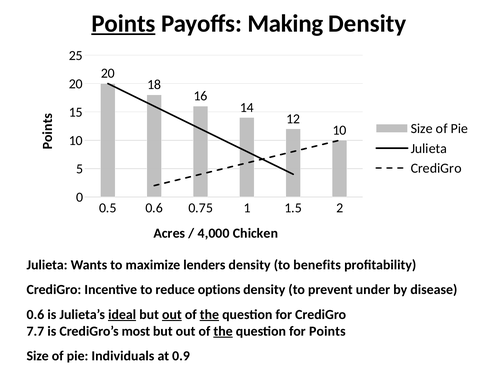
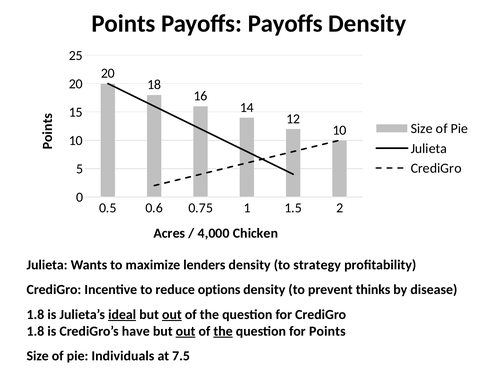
Points underline: present -> none (123, 24)
Payoffs Making: Making -> Payoffs (285, 24)
benefits: benefits -> strategy (317, 265)
under: under -> thinks (373, 290)
0.6: 0.6 -> 1.8 (35, 315)
the underline: present -> none (209, 315)
7.7: 7.7 -> 1.8 (35, 332)
most: most -> have (136, 332)
out underline: none -> present (186, 332)
0.9: 0.9 -> 7.5 (181, 357)
